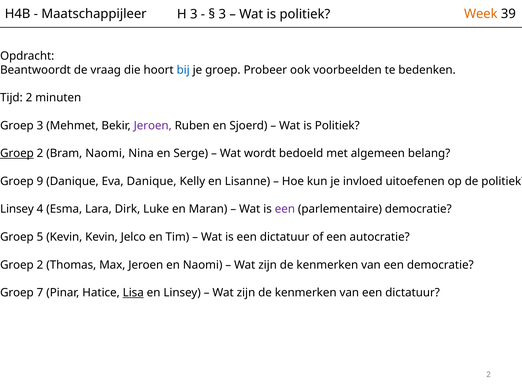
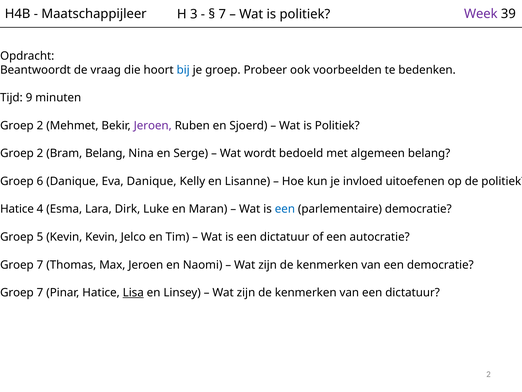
3: 3 -> 7 (222, 14)
Week colour: orange -> purple (481, 14)
Tijd 2: 2 -> 9 (29, 98)
3: 3 -> 2 (40, 125)
Groep underline: present -> none (17, 153)
Bram Naomi: Naomi -> Belang (105, 153)
9: 9 -> 6 (40, 181)
Linsey: Linsey -> Hatice (17, 209)
een colour: purple -> blue (285, 209)
2: 2 -> 7 (40, 265)
